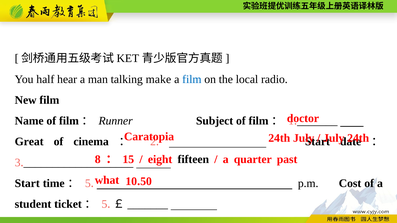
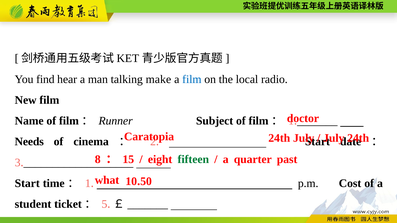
half: half -> find (45, 79)
Great: Great -> Needs (29, 142)
fifteen colour: black -> green (193, 160)
5: 5 -> 1 (88, 184)
